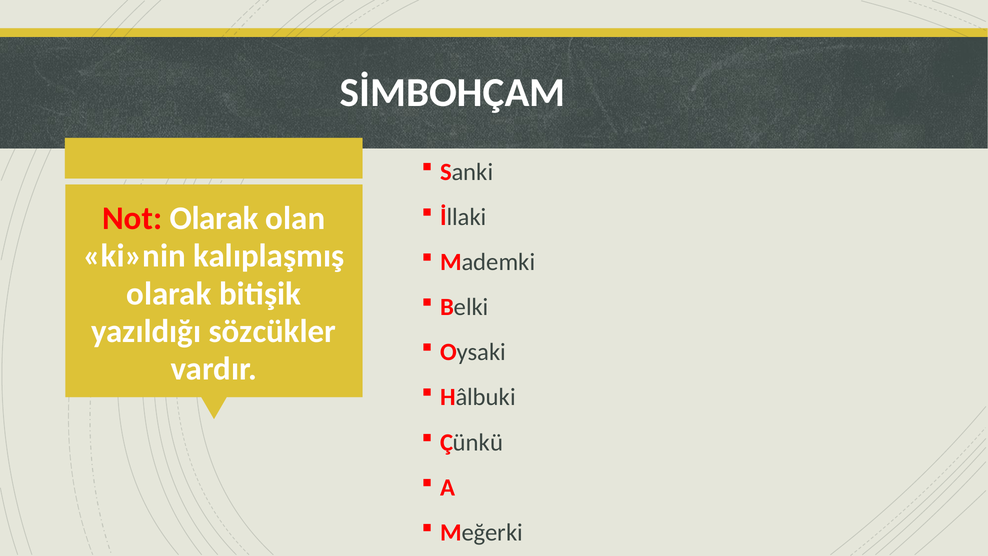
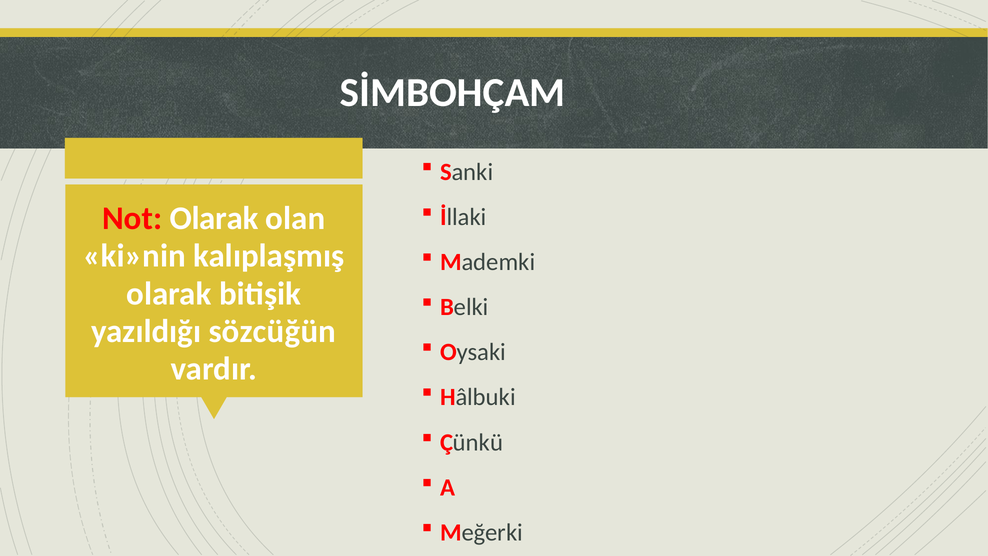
sözcükler: sözcükler -> sözcüğün (272, 331)
